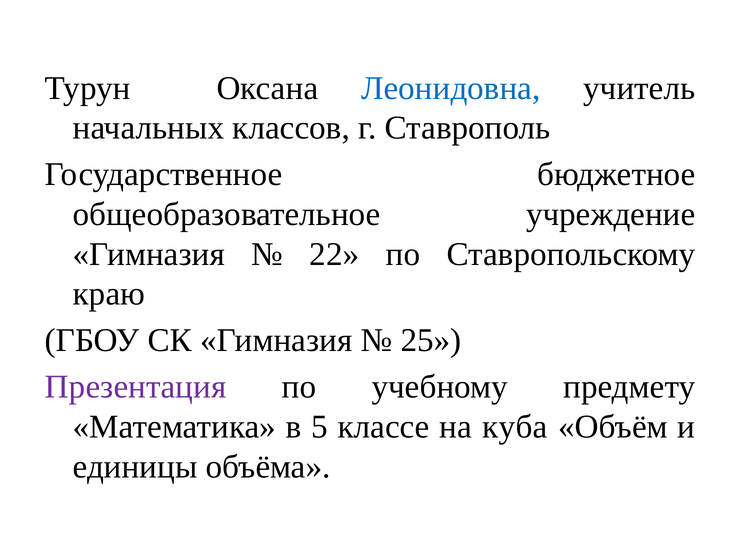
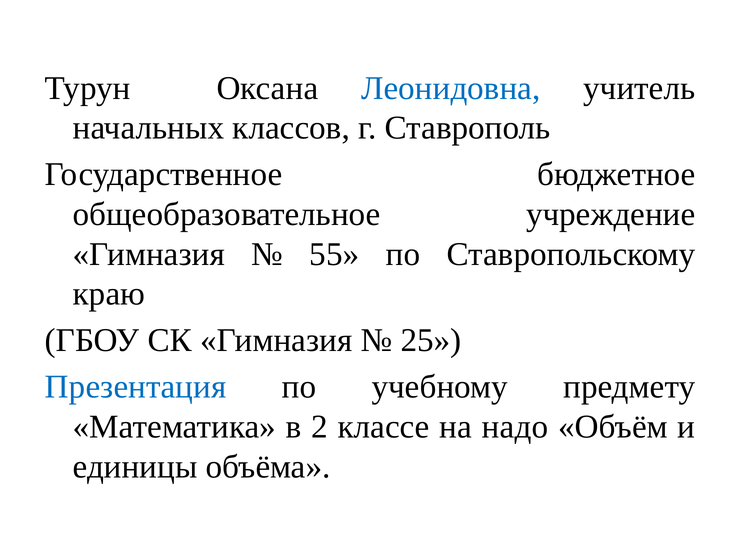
22: 22 -> 55 (334, 254)
Презентация colour: purple -> blue (136, 387)
5: 5 -> 2 (320, 427)
куба: куба -> надо (515, 427)
